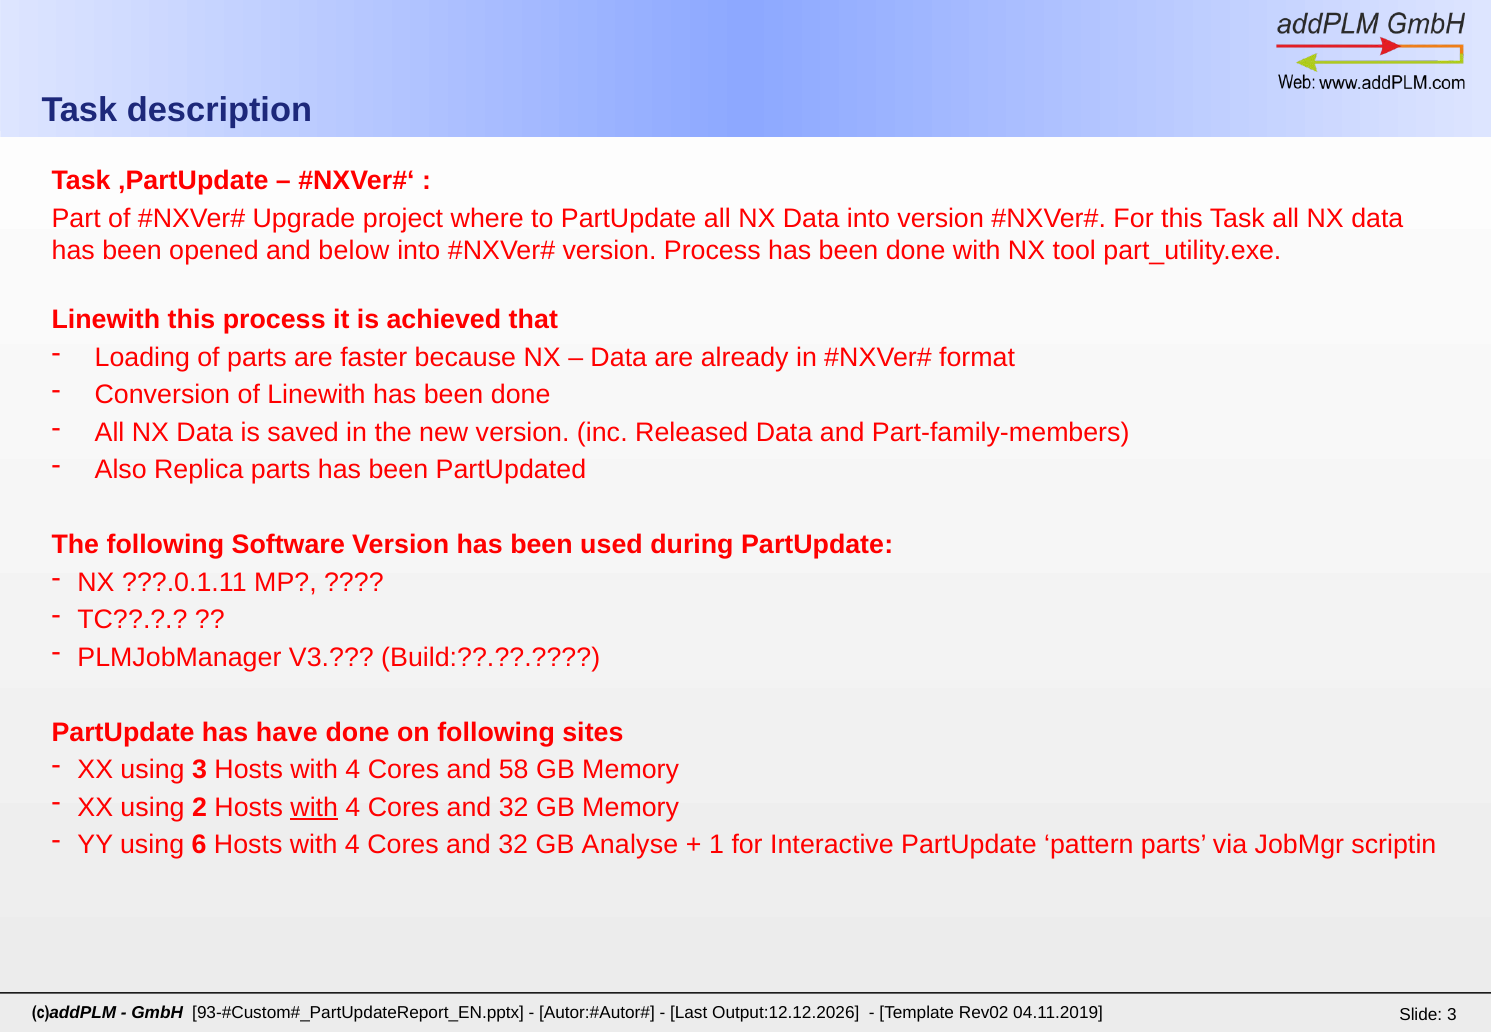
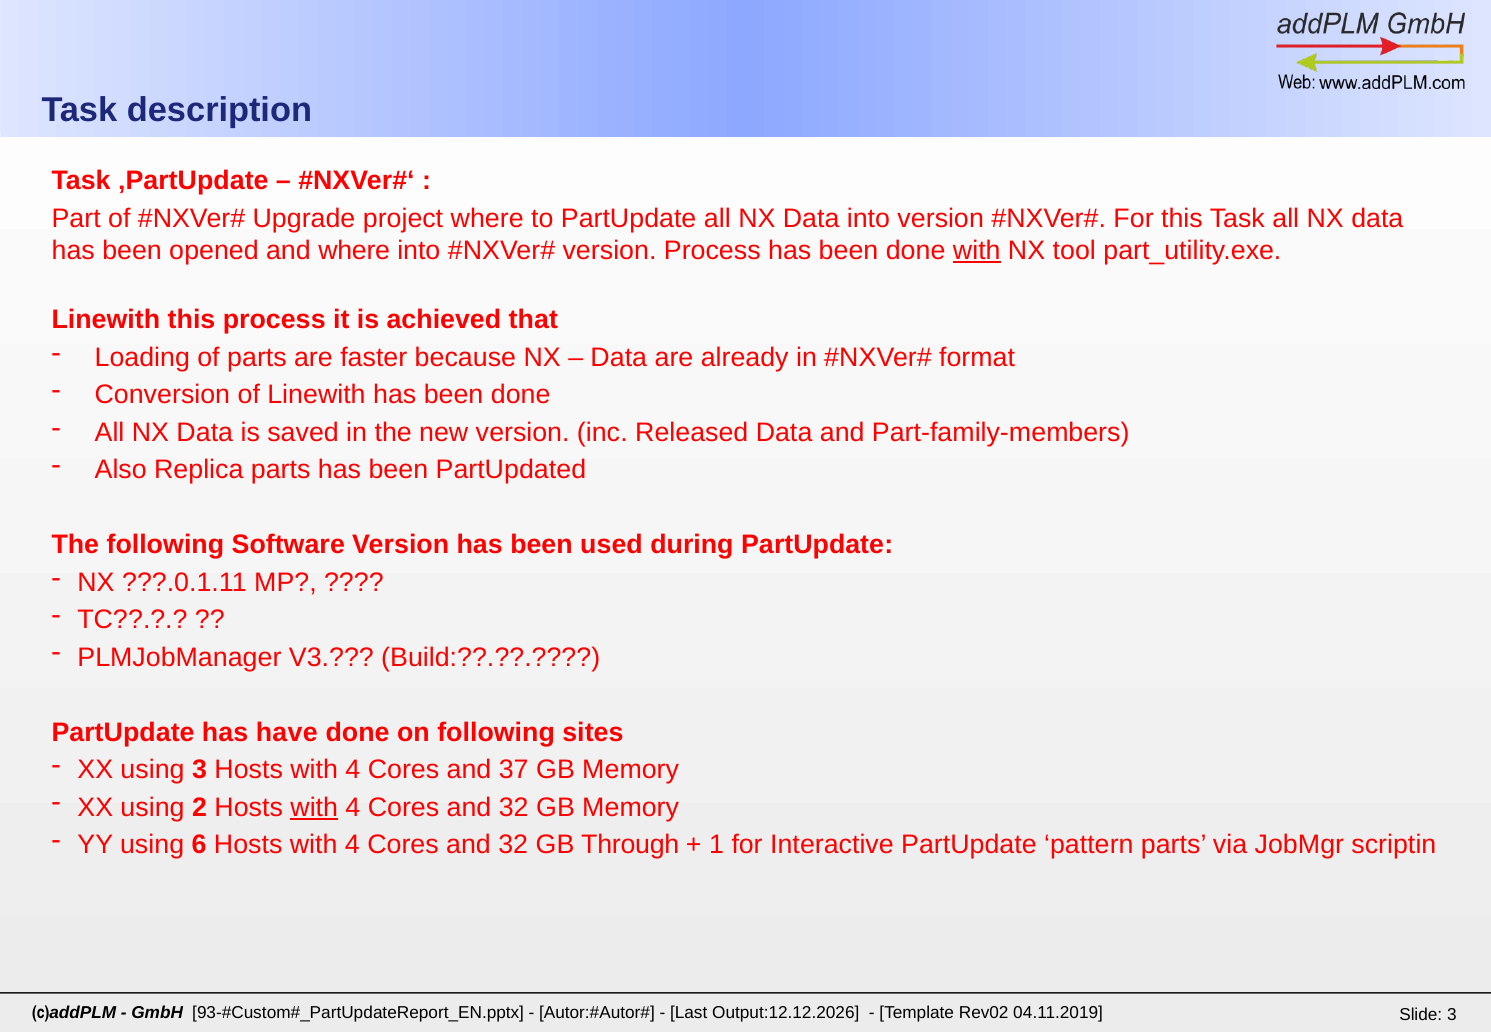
and below: below -> where (354, 251)
with underline: none -> present (977, 251)
58: 58 -> 37 (514, 770)
Analyse: Analyse -> Through (630, 845)
